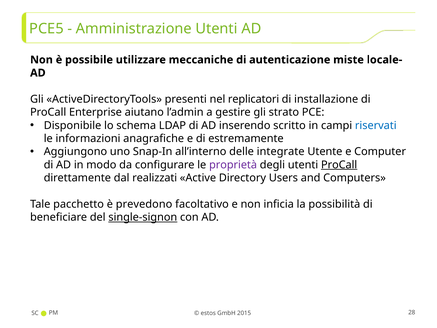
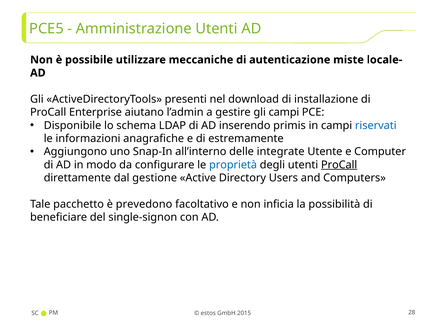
replicatori: replicatori -> download (254, 99)
gli strato: strato -> campi (284, 112)
scritto: scritto -> primis (290, 125)
proprietà colour: purple -> blue (233, 165)
realizzati: realizzati -> gestione (155, 178)
single-signon underline: present -> none (143, 217)
